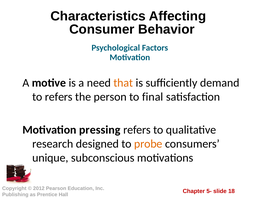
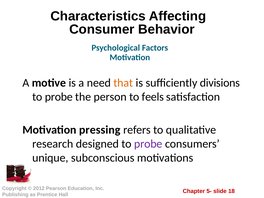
demand: demand -> divisions (220, 83)
refers: refers -> probe (59, 97)
final: final -> feels (153, 97)
probe colour: orange -> purple (148, 144)
